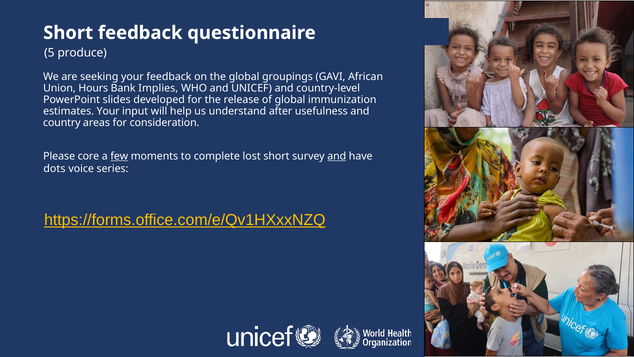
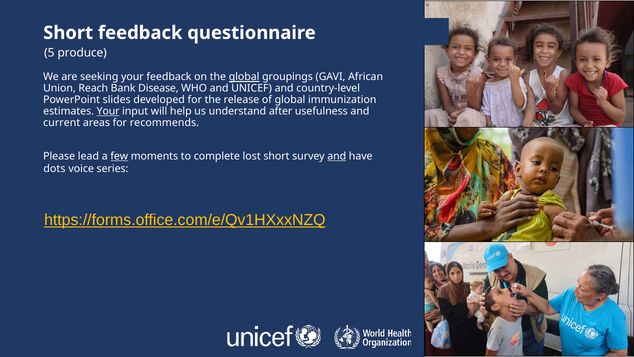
global underline: none -> present (244, 77)
Hours: Hours -> Reach (93, 88)
Implies: Implies -> Disease (158, 88)
Your underline: none -> present (108, 111)
country: country -> current (62, 123)
consideration: consideration -> recommends (164, 123)
core: core -> lead (88, 156)
